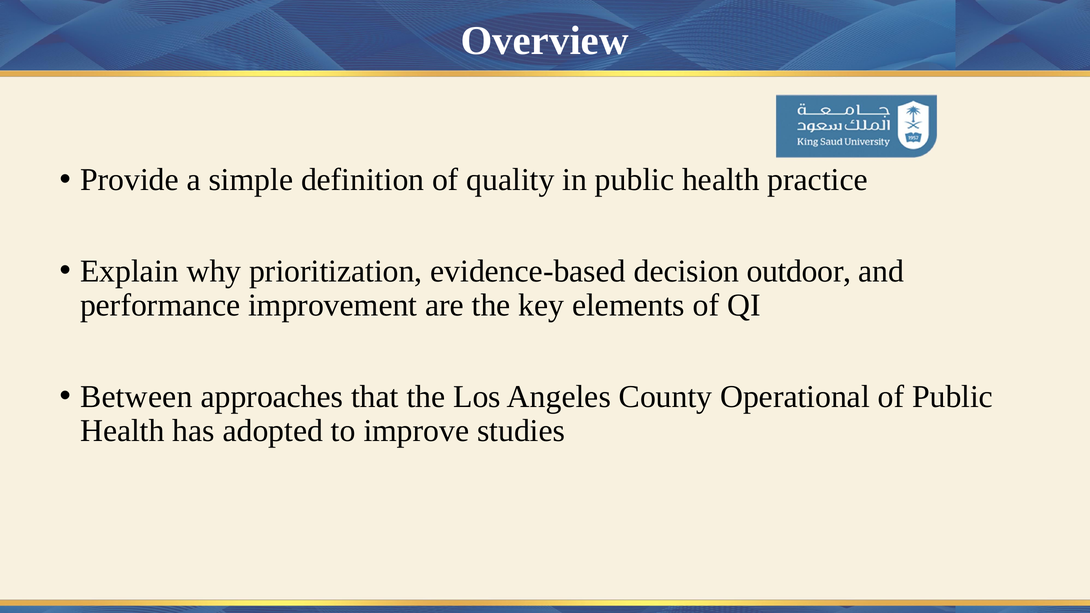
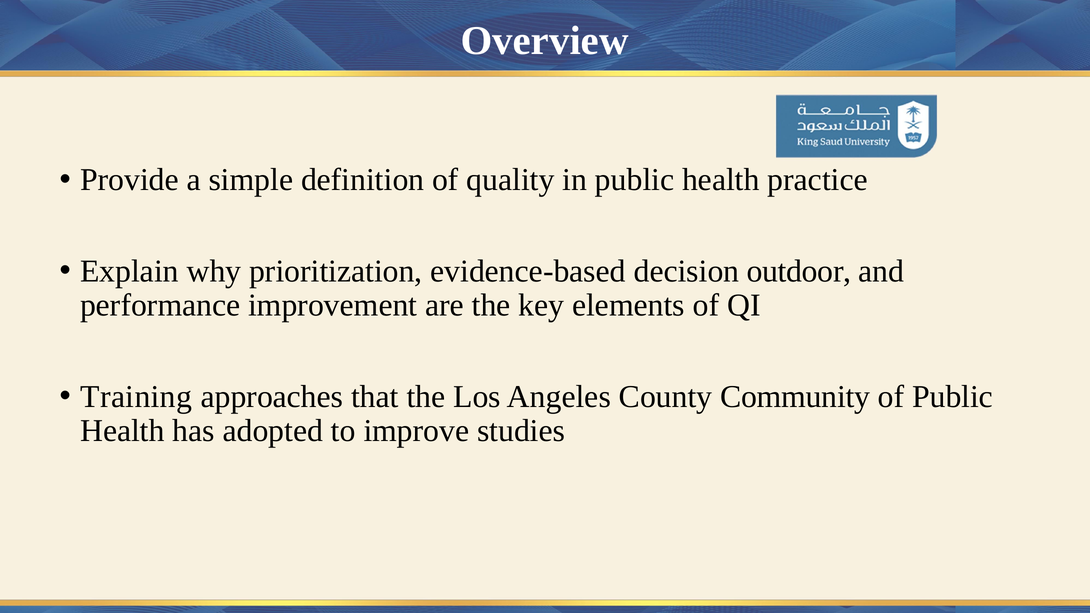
Between: Between -> Training (136, 397)
Operational: Operational -> Community (795, 397)
